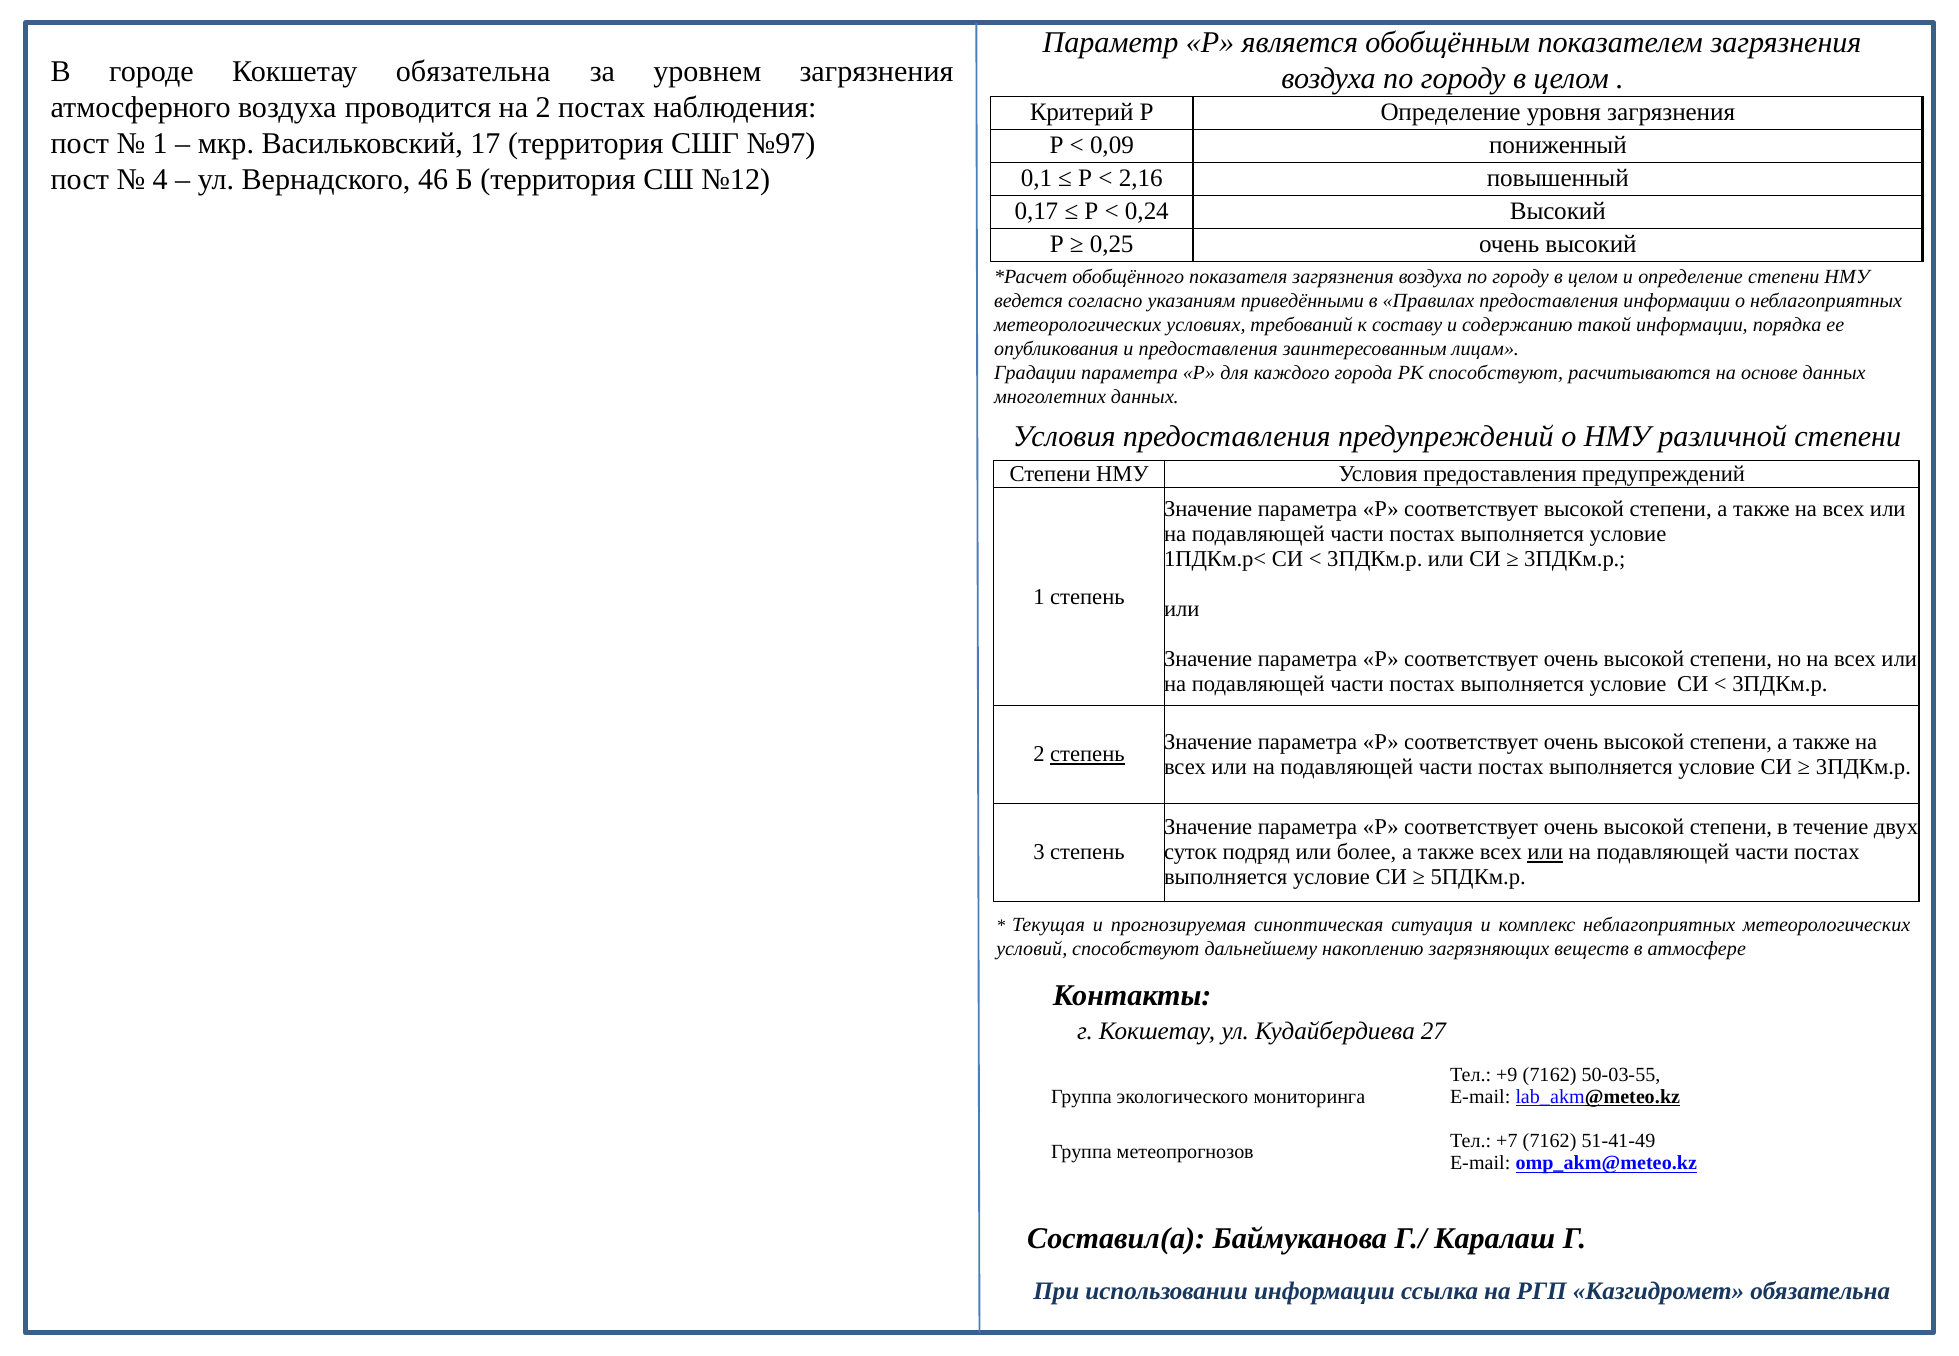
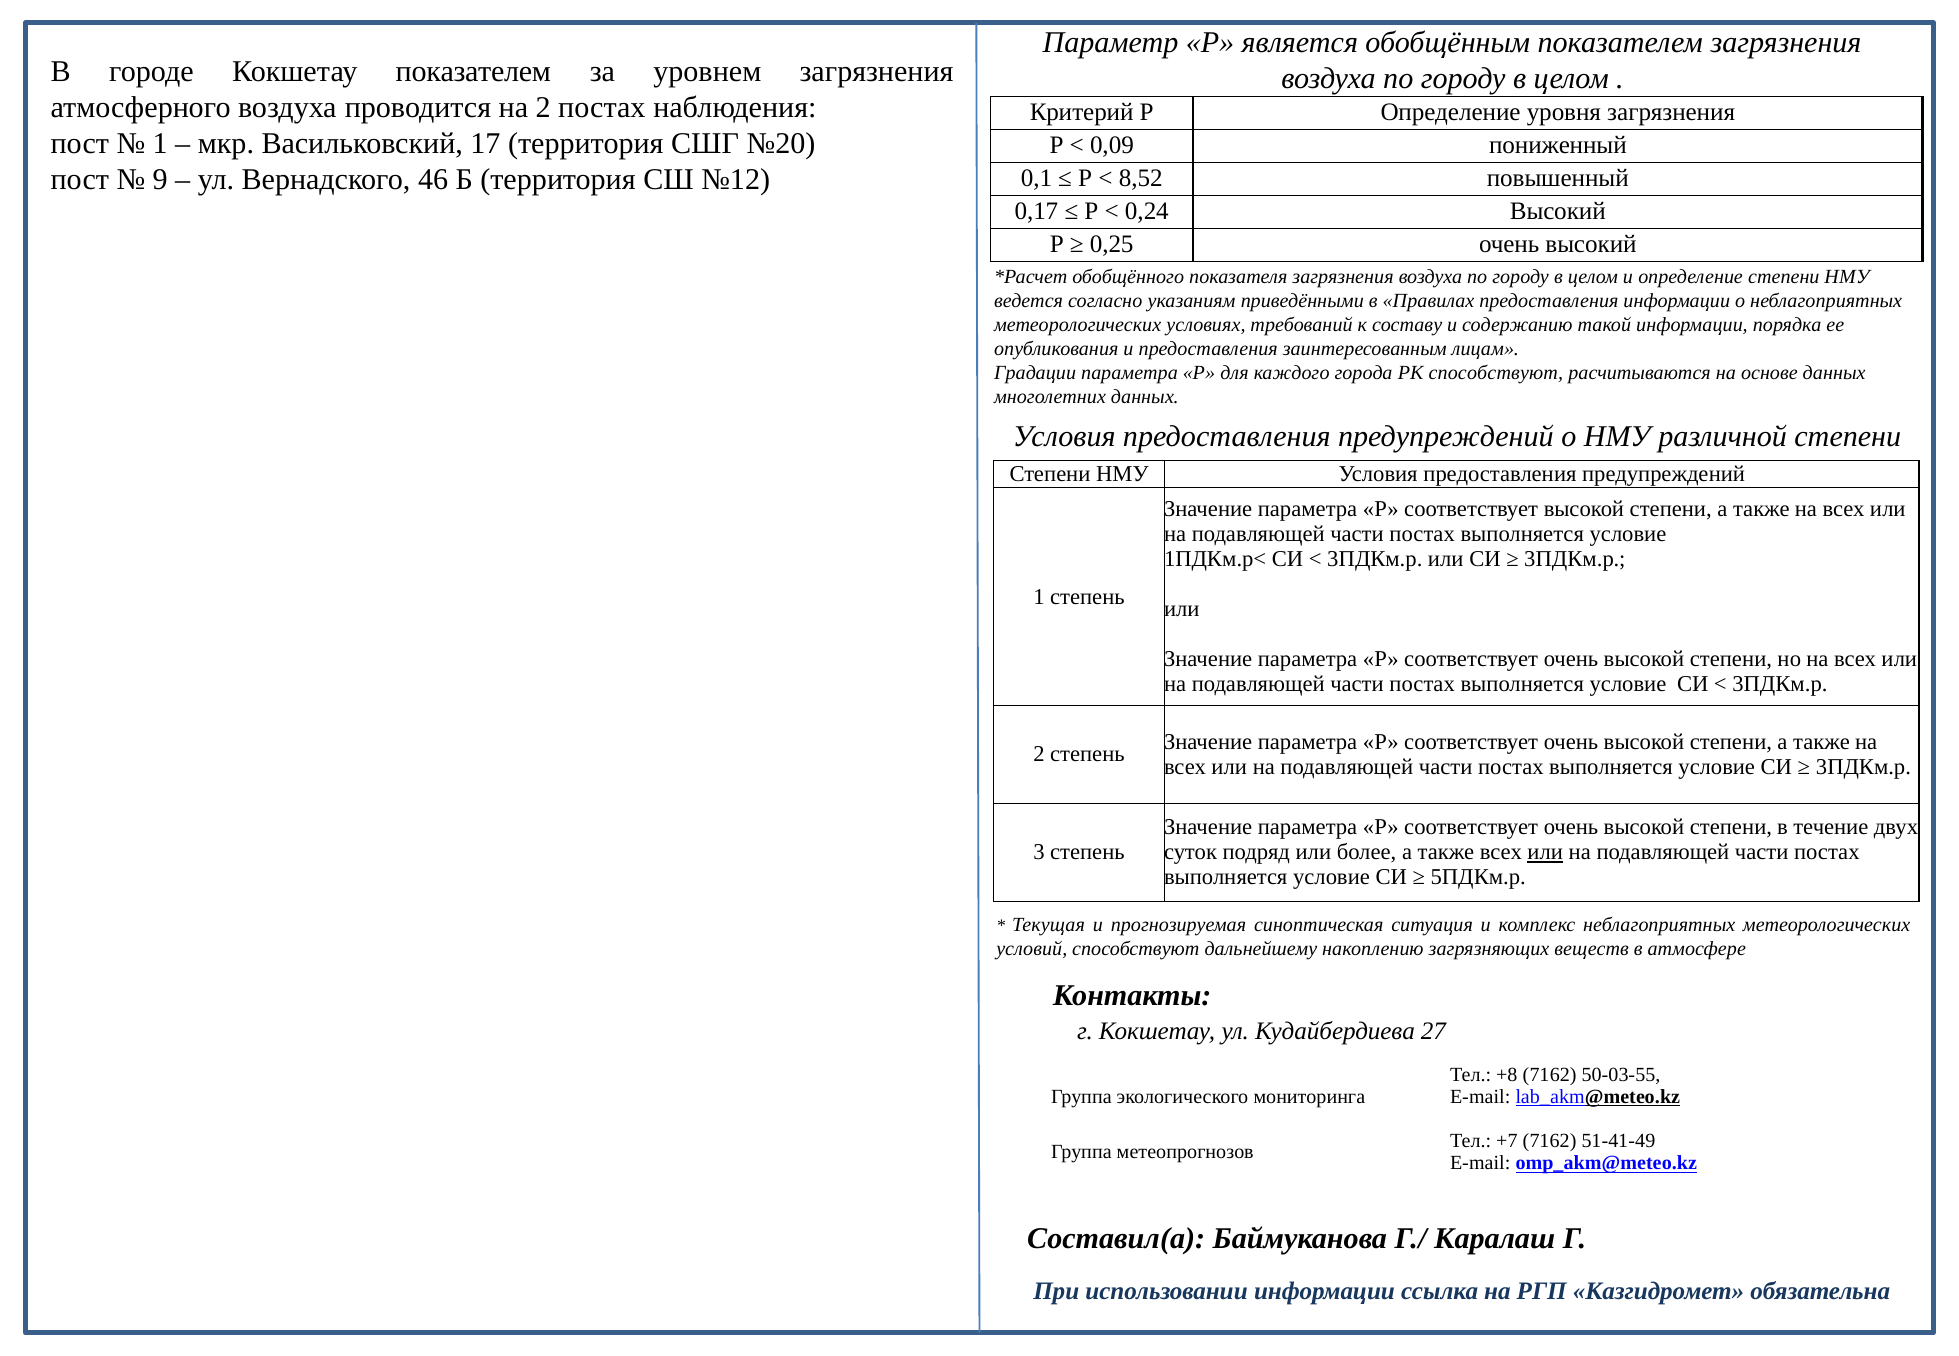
Кокшетау обязательна: обязательна -> показателем (473, 71)
№97: №97 -> №20 (781, 144)
4: 4 -> 9 (160, 180)
2,16: 2,16 -> 8,52 (1141, 178)
степень underline: present -> none (1087, 755)
+9: +9 -> +8 (1507, 1075)
